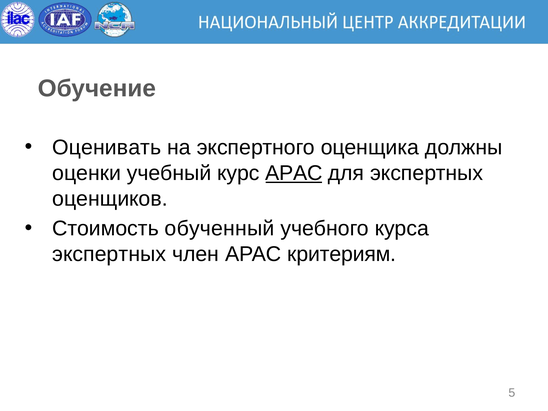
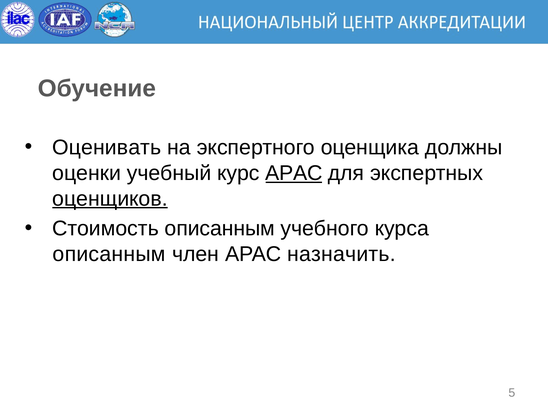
оценщиков underline: none -> present (110, 199)
Стоимость обученный: обученный -> описанным (220, 228)
экспертных: экспертных -> описанным (109, 254)
критериям: критериям -> назначить (341, 254)
